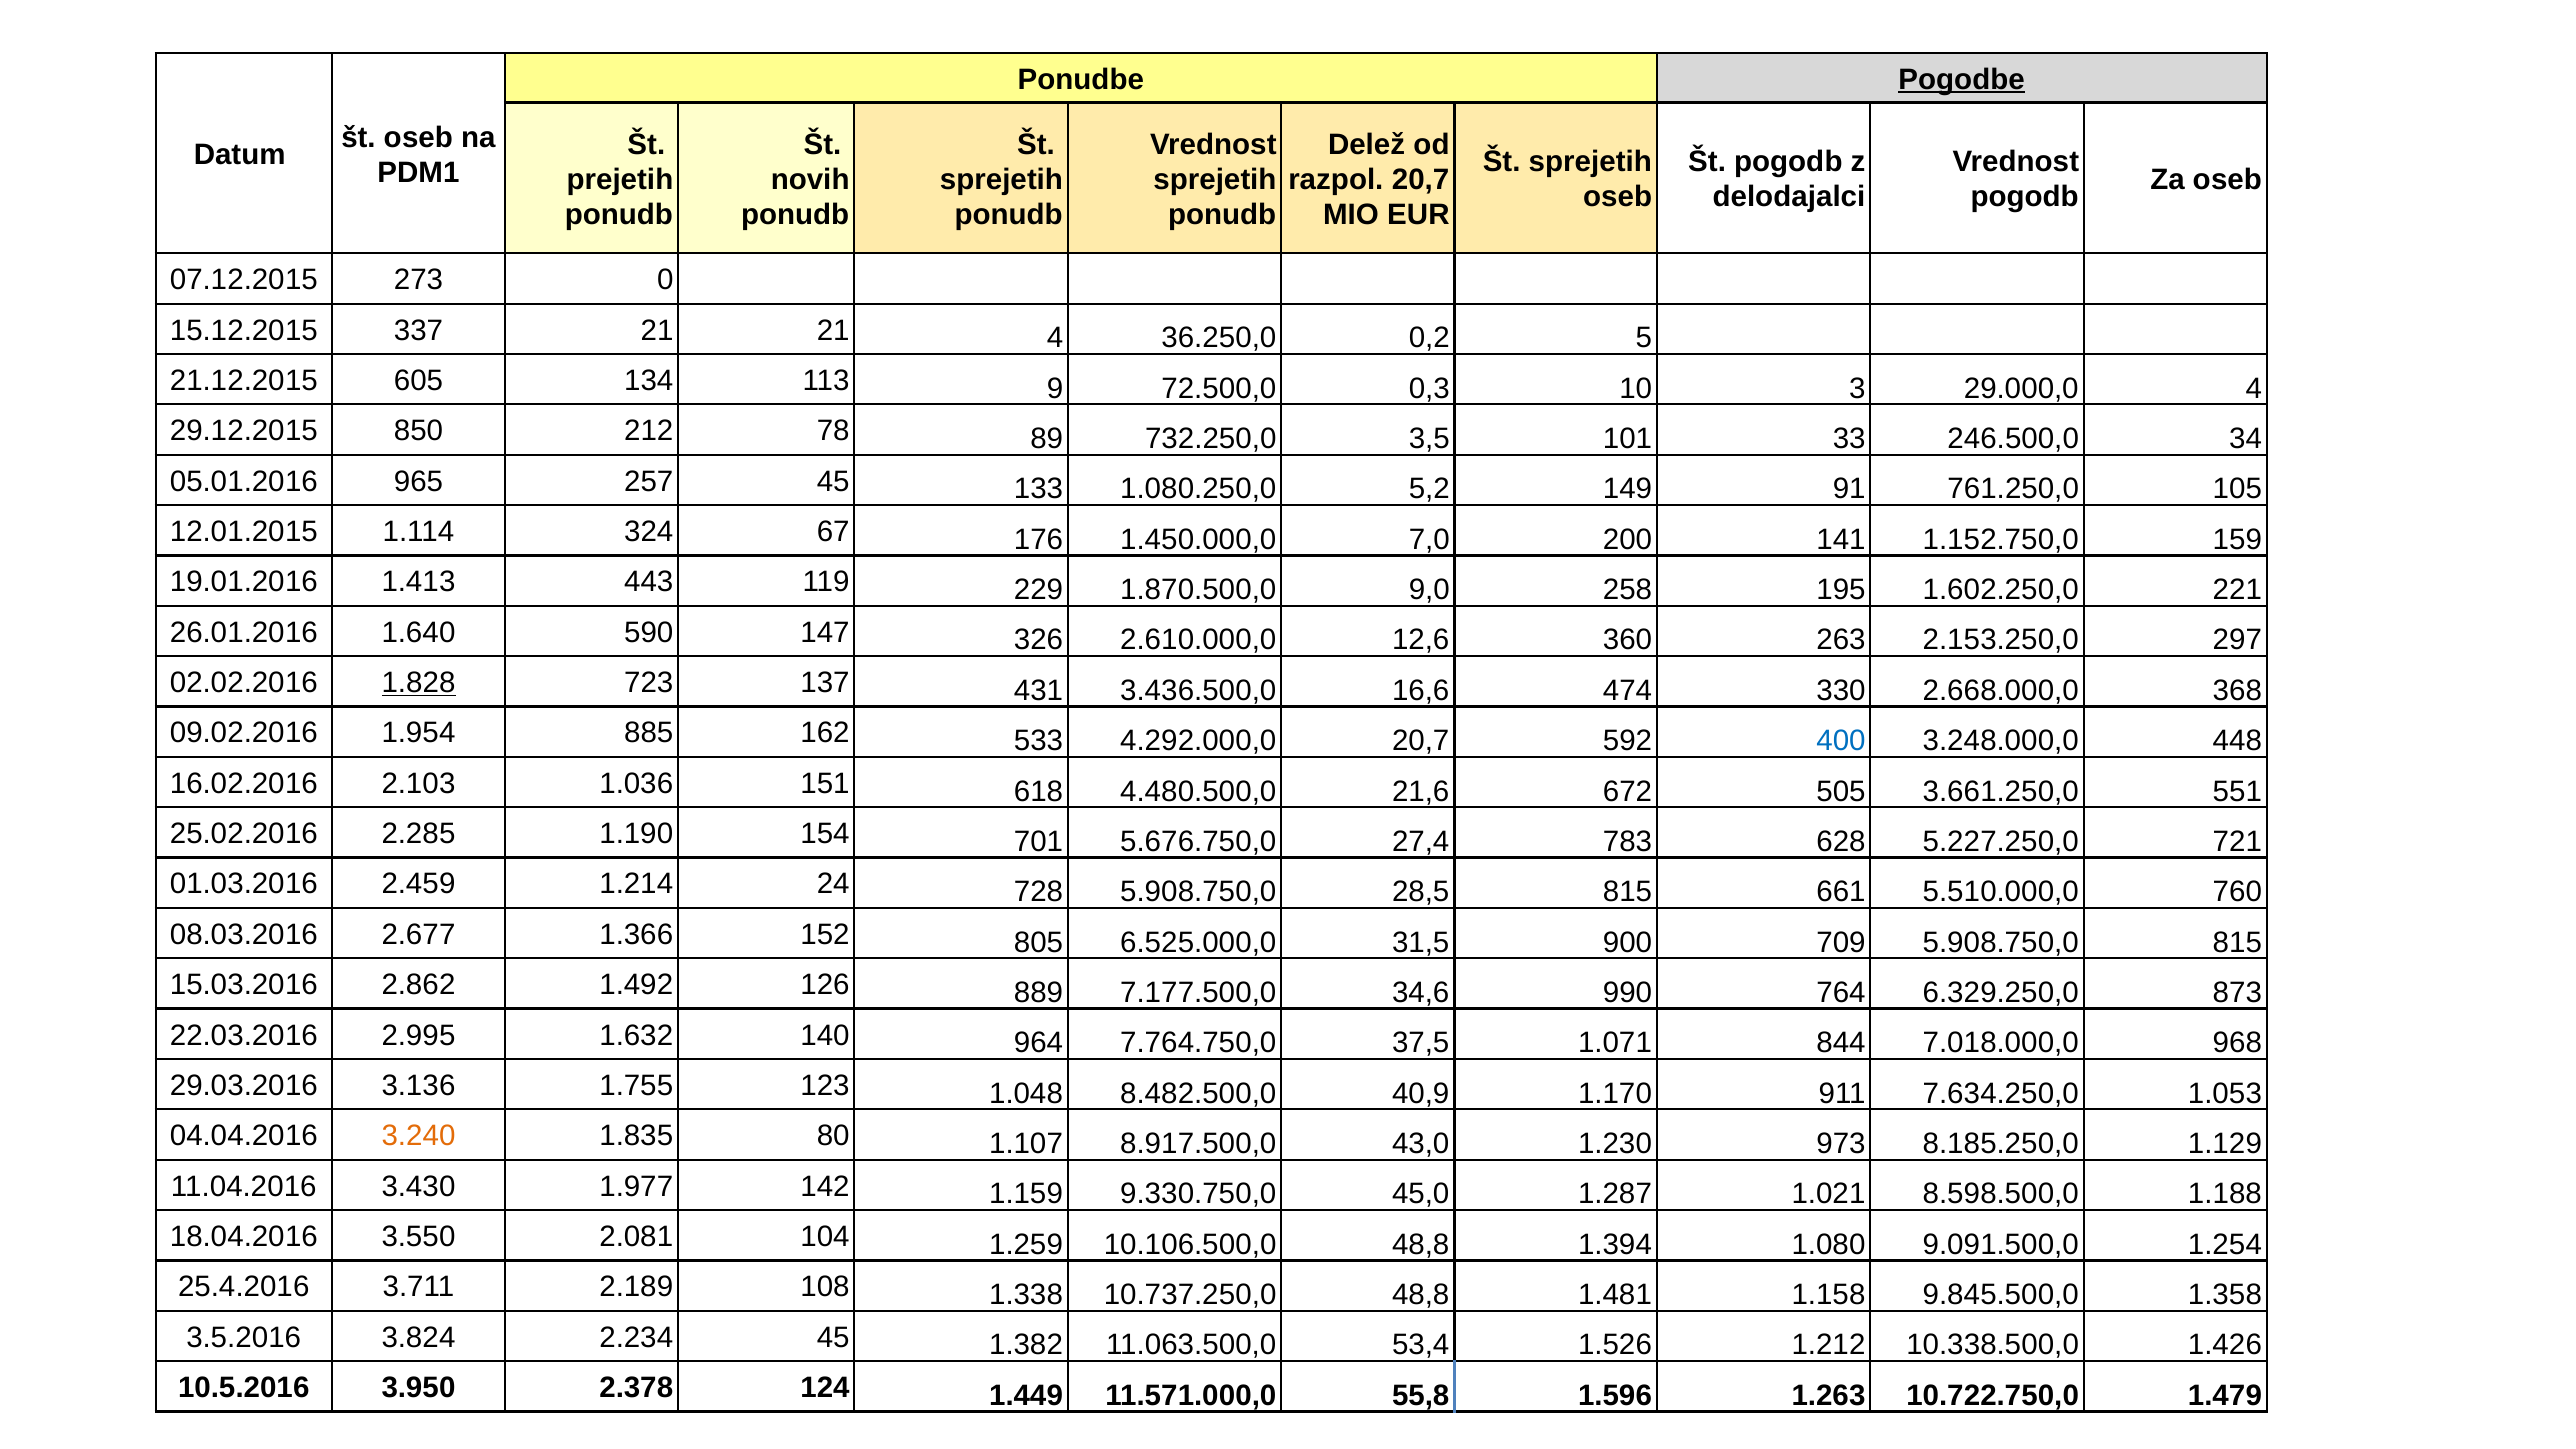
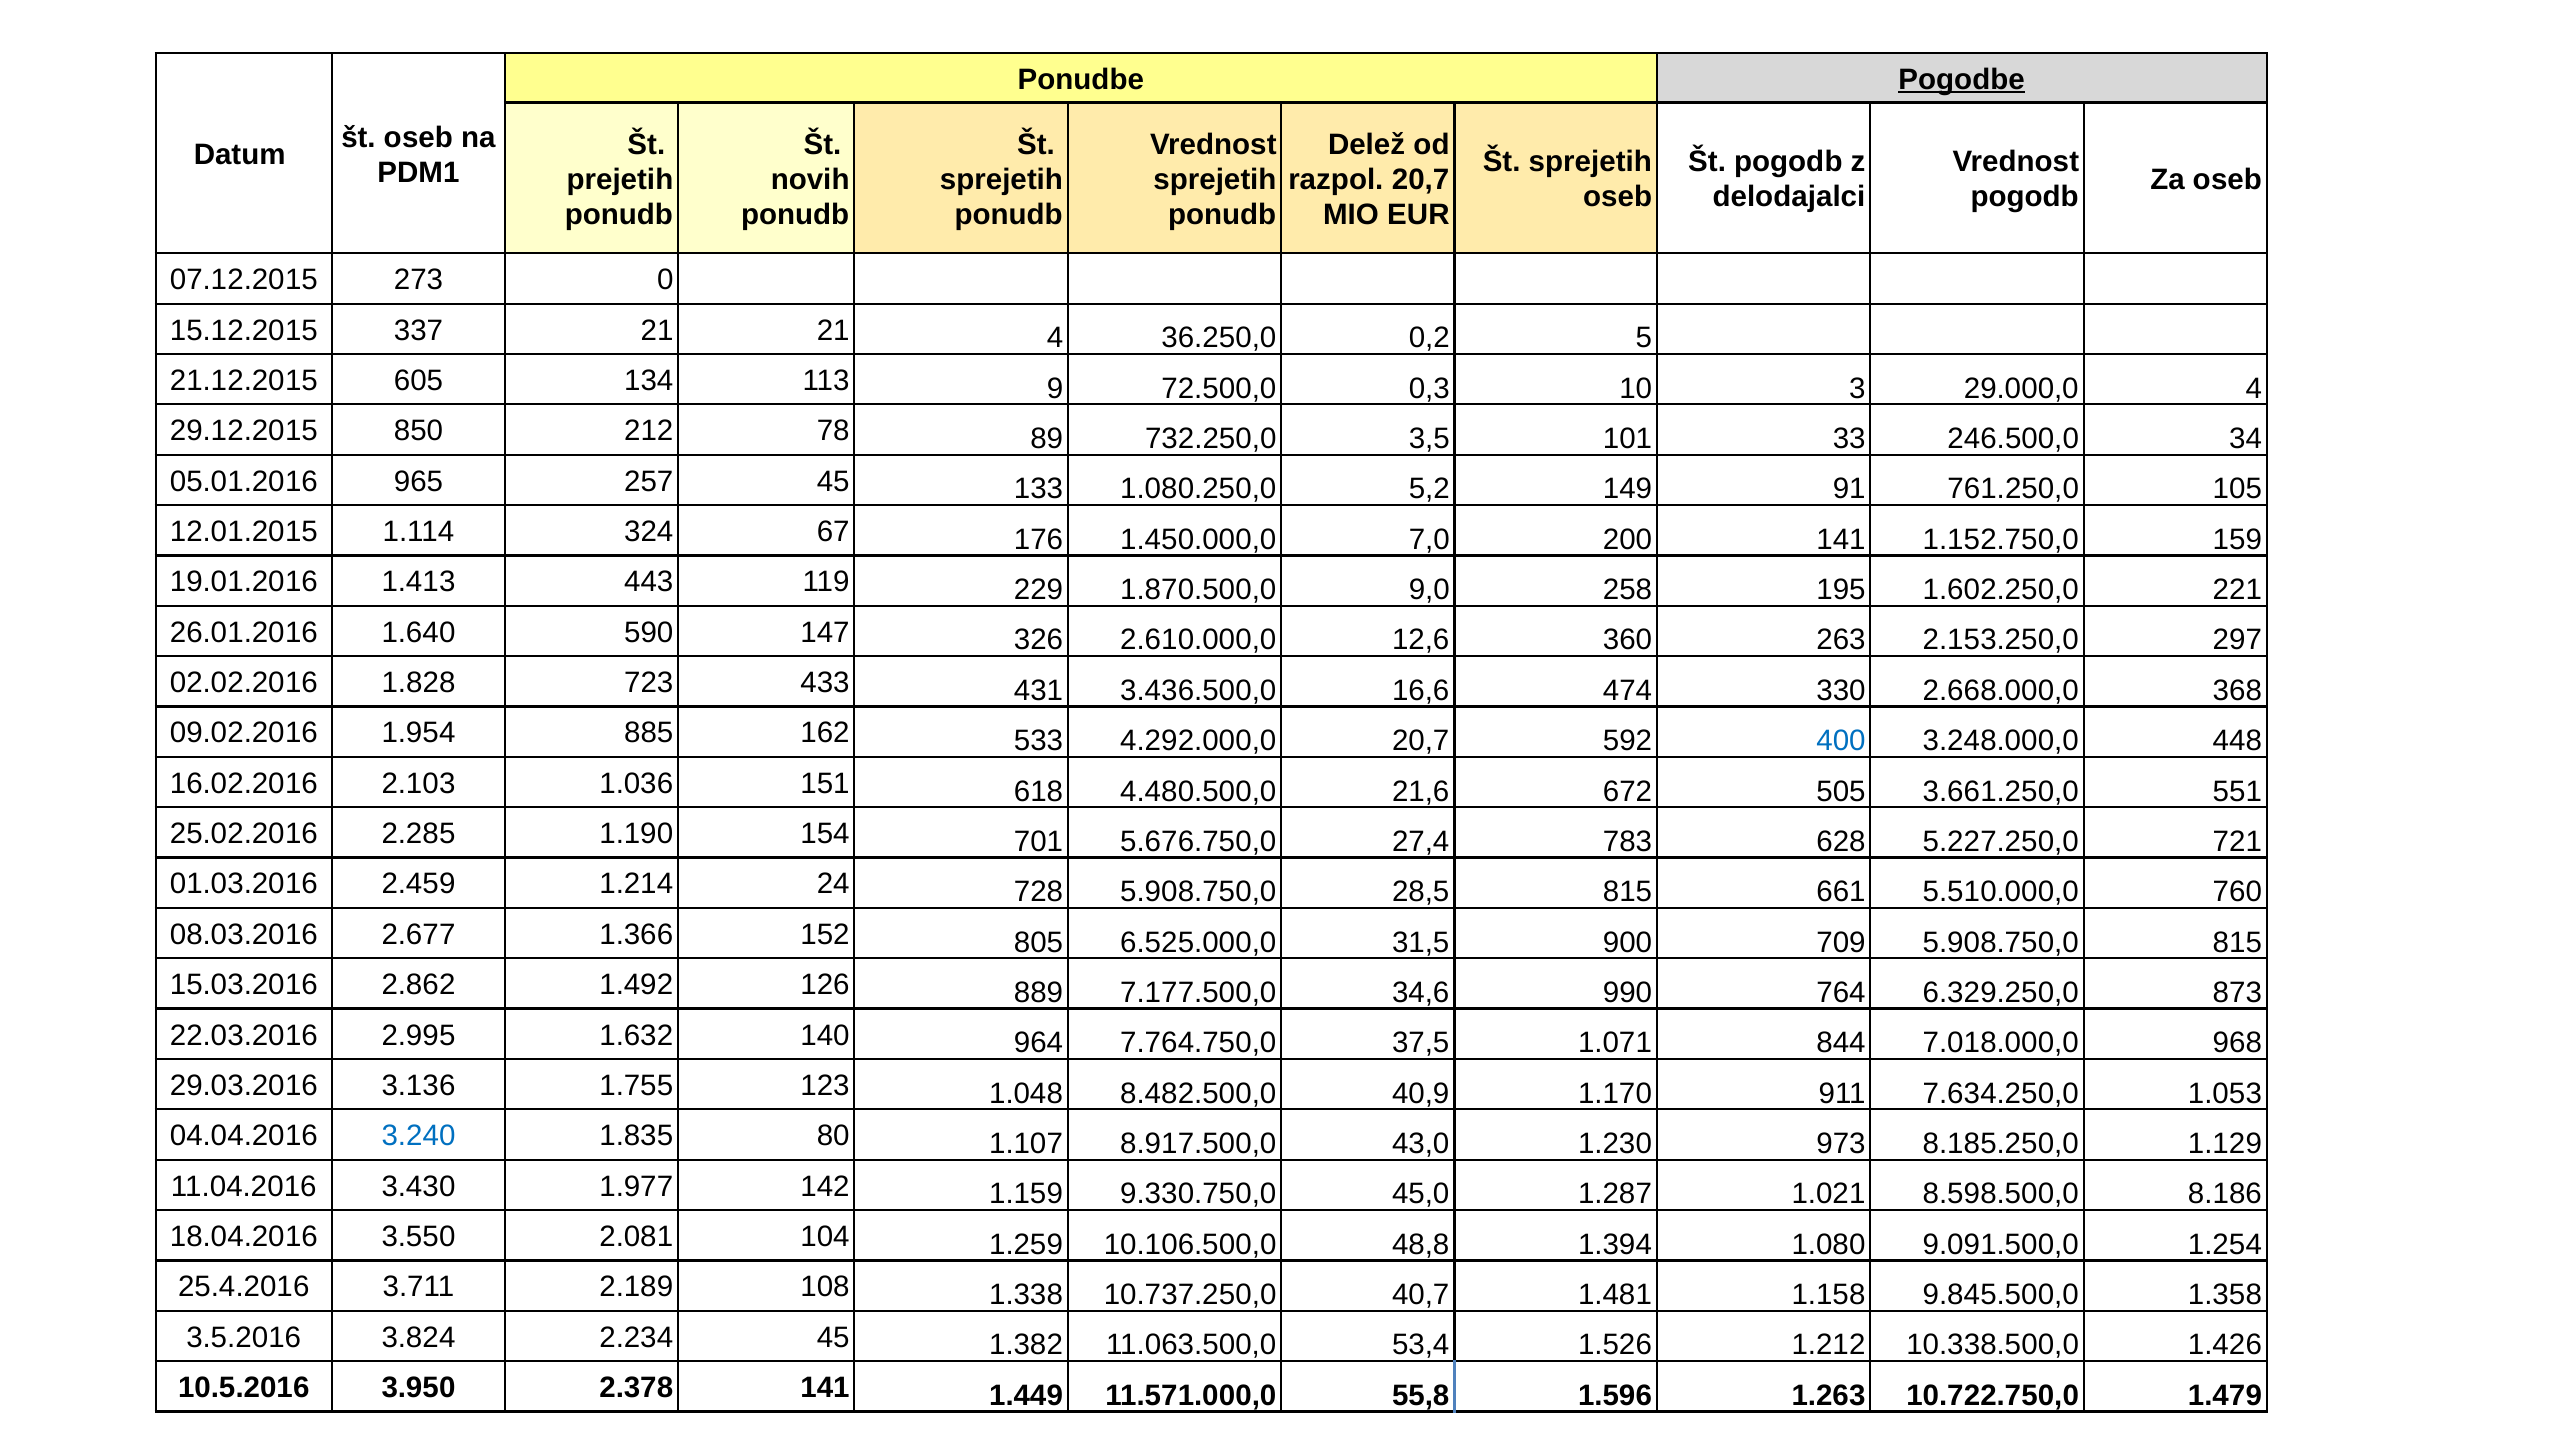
1.828 underline: present -> none (419, 683)
137: 137 -> 433 (825, 683)
3.240 colour: orange -> blue (419, 1136)
1.188: 1.188 -> 8.186 (2225, 1194)
10.737.250,0 48,8: 48,8 -> 40,7 (1421, 1295)
2.378 124: 124 -> 141 (825, 1388)
